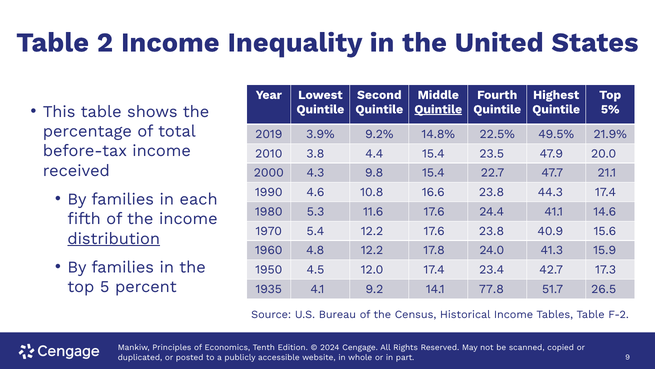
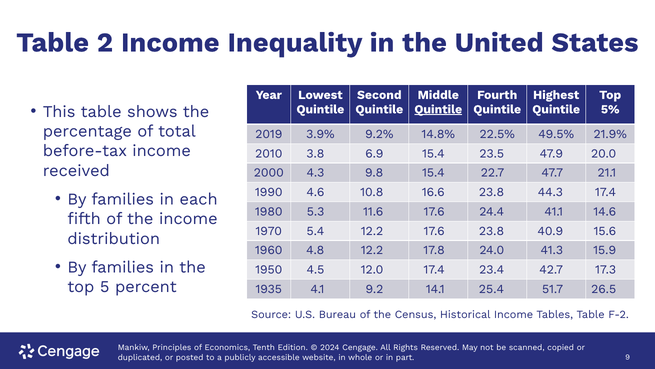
4.4: 4.4 -> 6.9 (374, 153)
distribution underline: present -> none (114, 238)
77.8: 77.8 -> 25.4 (491, 289)
